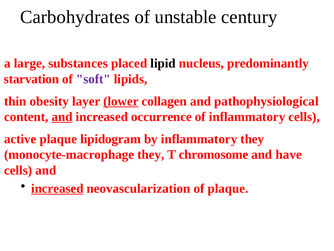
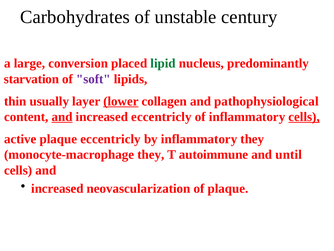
substances: substances -> conversion (78, 63)
lipid colour: black -> green (163, 63)
obesity: obesity -> usually (49, 101)
increased occurrence: occurrence -> eccentricly (161, 117)
cells underline: none -> present (304, 117)
plaque lipidogram: lipidogram -> eccentricly (111, 139)
chromosome: chromosome -> autoimmune (214, 154)
have: have -> until (289, 154)
increased underline: present -> none (57, 188)
